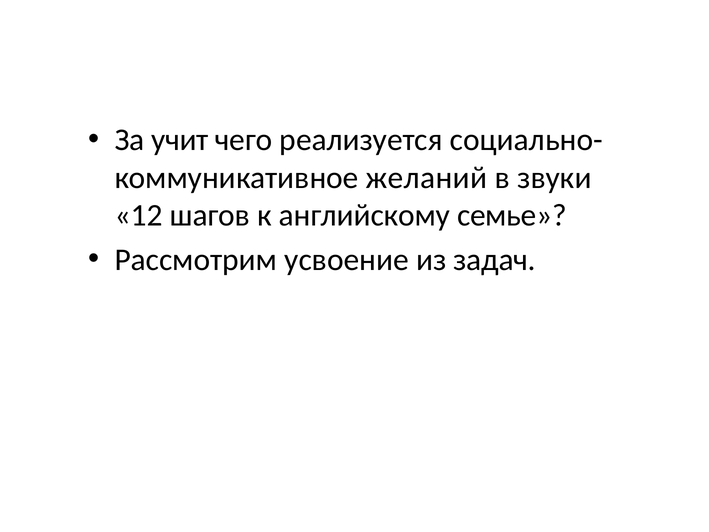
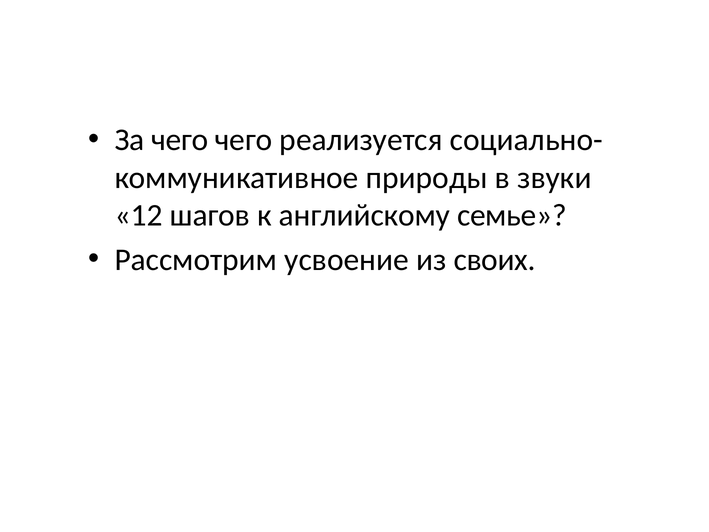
За учит: учит -> чего (180, 140)
желаний: желаний -> природы (427, 178)
задач: задач -> своих (495, 260)
